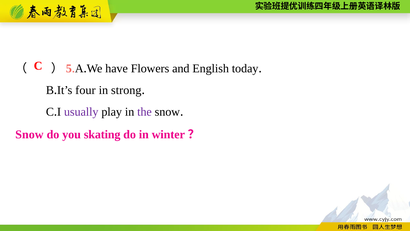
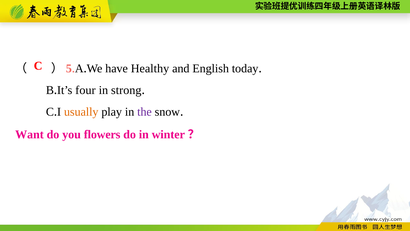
Flowers: Flowers -> Healthy (150, 68)
usually colour: purple -> orange (81, 112)
Snow: Snow -> Want (29, 134)
skating: skating -> flowers (102, 134)
